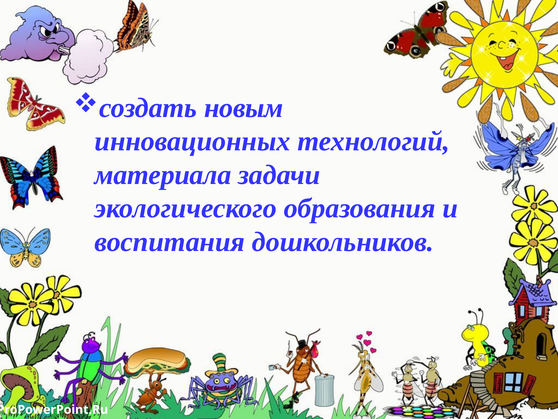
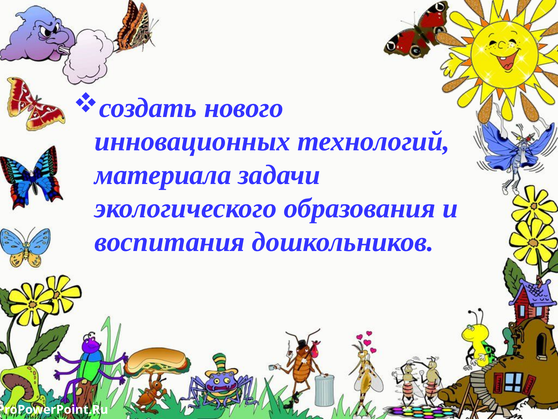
новым: новым -> нового (244, 108)
